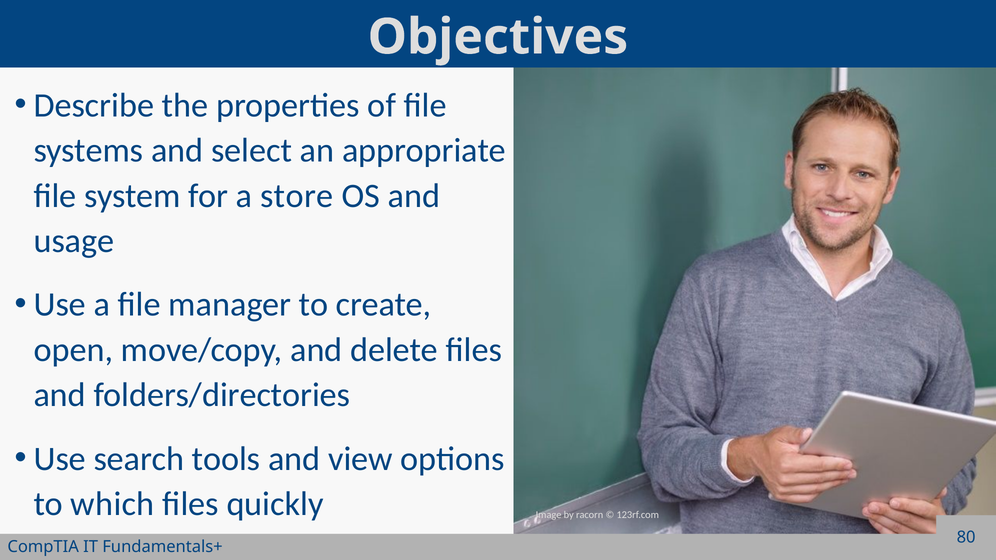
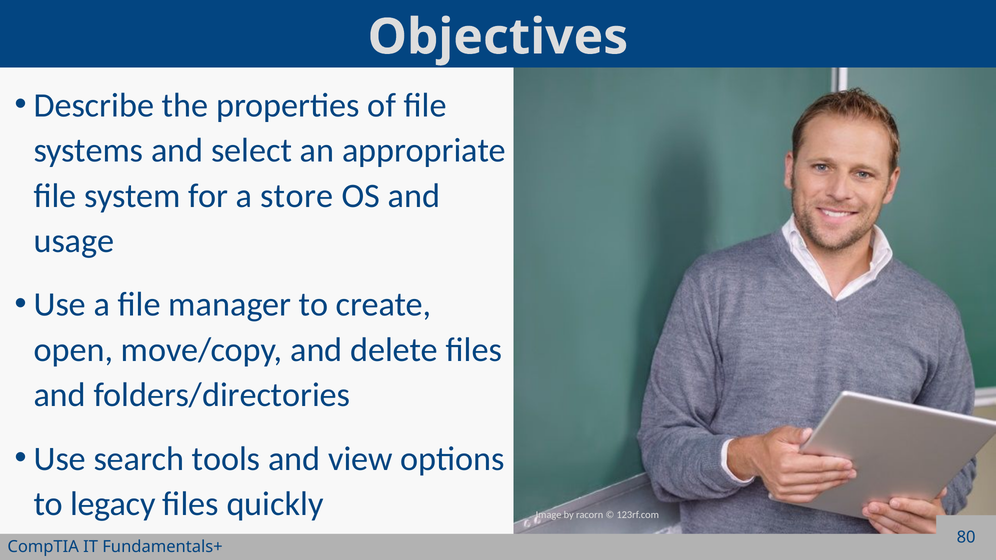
which: which -> legacy (113, 504)
